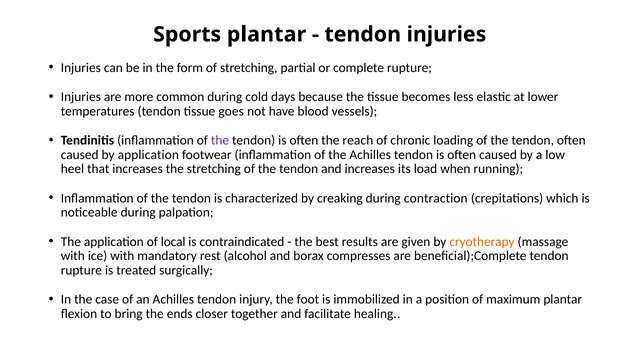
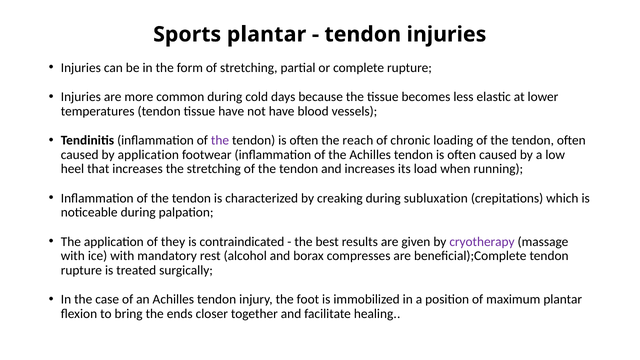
tissue goes: goes -> have (231, 111)
contraction: contraction -> subluxation (436, 198)
local: local -> they (173, 242)
cryotherapy colour: orange -> purple (482, 242)
